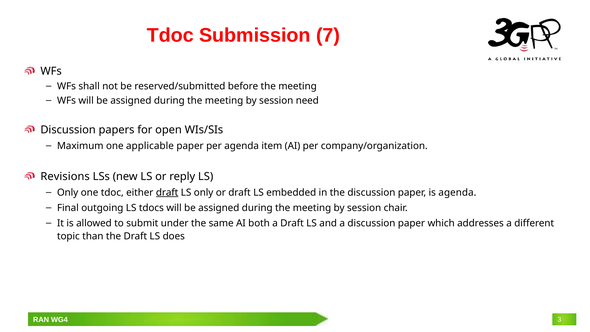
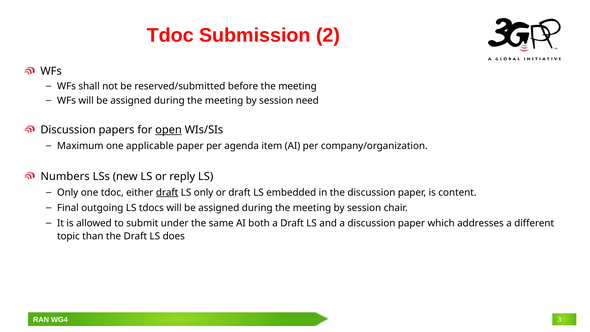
7: 7 -> 2 (328, 35)
open underline: none -> present (169, 130)
Revisions: Revisions -> Numbers (65, 176)
is agenda: agenda -> content (457, 192)
